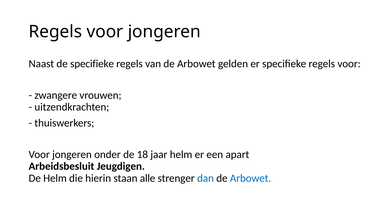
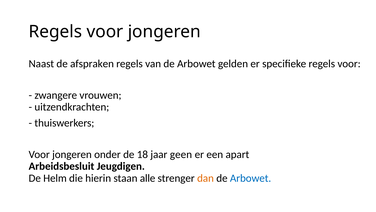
de specifieke: specifieke -> afspraken (92, 64)
jaar helm: helm -> geen (181, 154)
dan colour: blue -> orange (206, 178)
